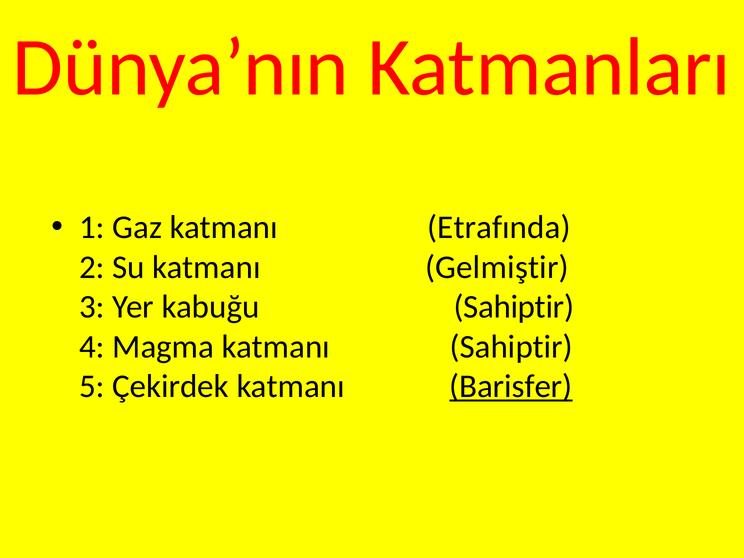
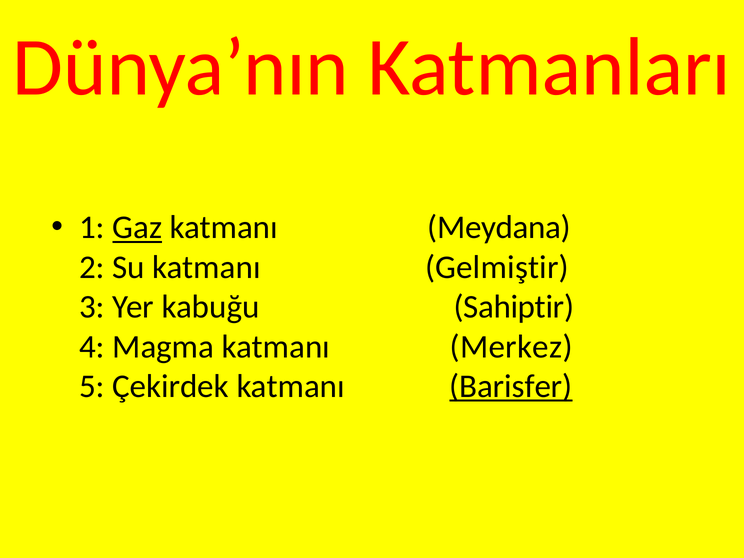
Gaz underline: none -> present (137, 228)
Etrafında: Etrafında -> Meydana (499, 228)
katmanı Sahiptir: Sahiptir -> Merkez (511, 347)
